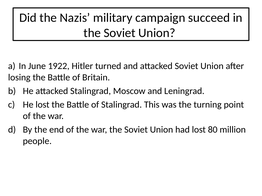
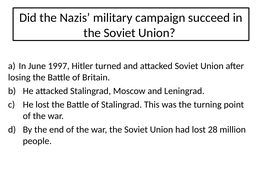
1922: 1922 -> 1997 (59, 66)
80: 80 -> 28 (213, 130)
